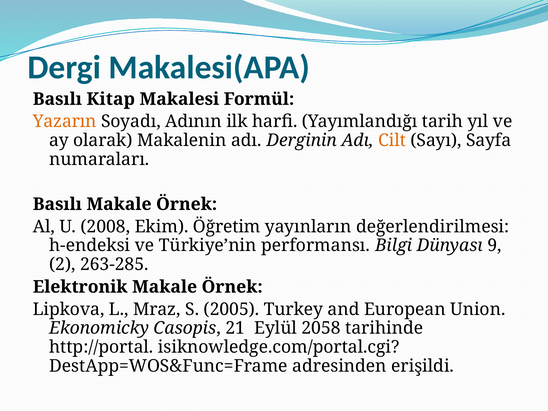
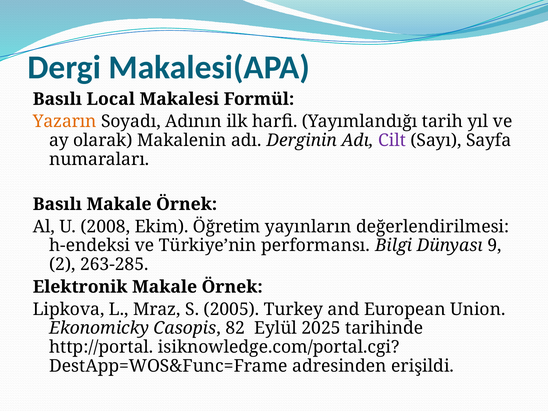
Kitap: Kitap -> Local (111, 99)
Cilt colour: orange -> purple (392, 140)
21: 21 -> 82 (235, 328)
2058: 2058 -> 2025 (321, 328)
